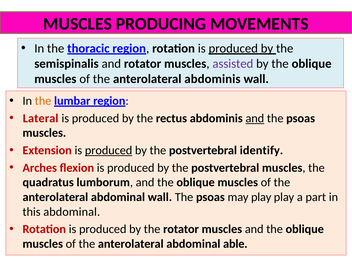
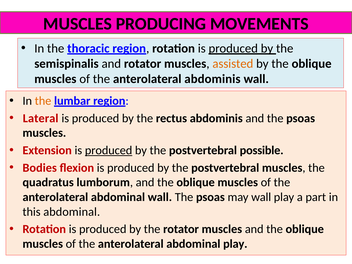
assisted colour: purple -> orange (233, 64)
and underline: present -> none (255, 118)
identify: identify -> possible (262, 150)
Arches: Arches -> Bodies (40, 168)
may play: play -> wall (261, 197)
abdominal able: able -> play (235, 244)
